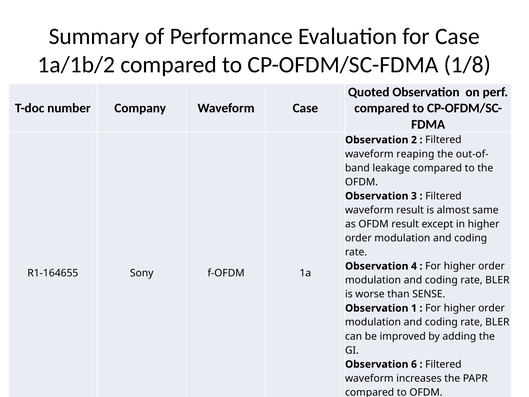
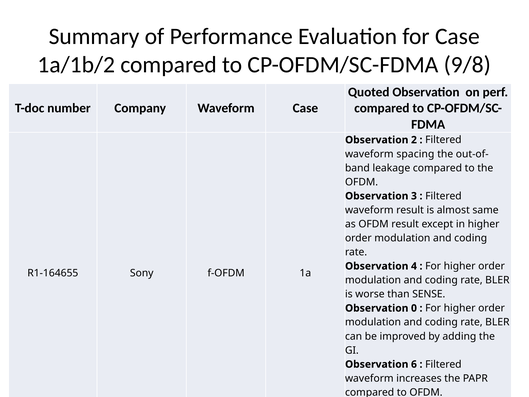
1/8: 1/8 -> 9/8 (467, 65)
reaping: reaping -> spacing (415, 154)
1: 1 -> 0 (414, 308)
